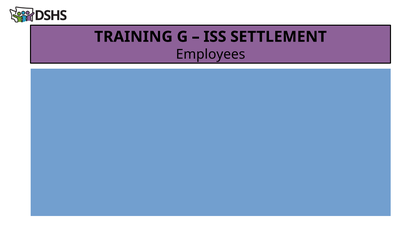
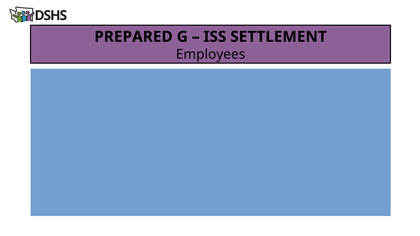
TRAINING: TRAINING -> PREPARED (134, 37)
